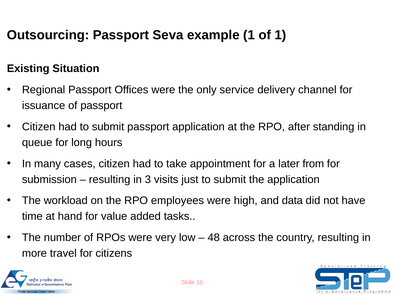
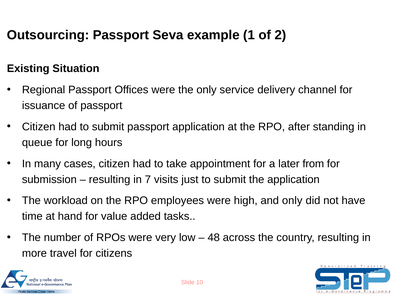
of 1: 1 -> 2 (280, 35)
3: 3 -> 7 (148, 180)
and data: data -> only (292, 201)
